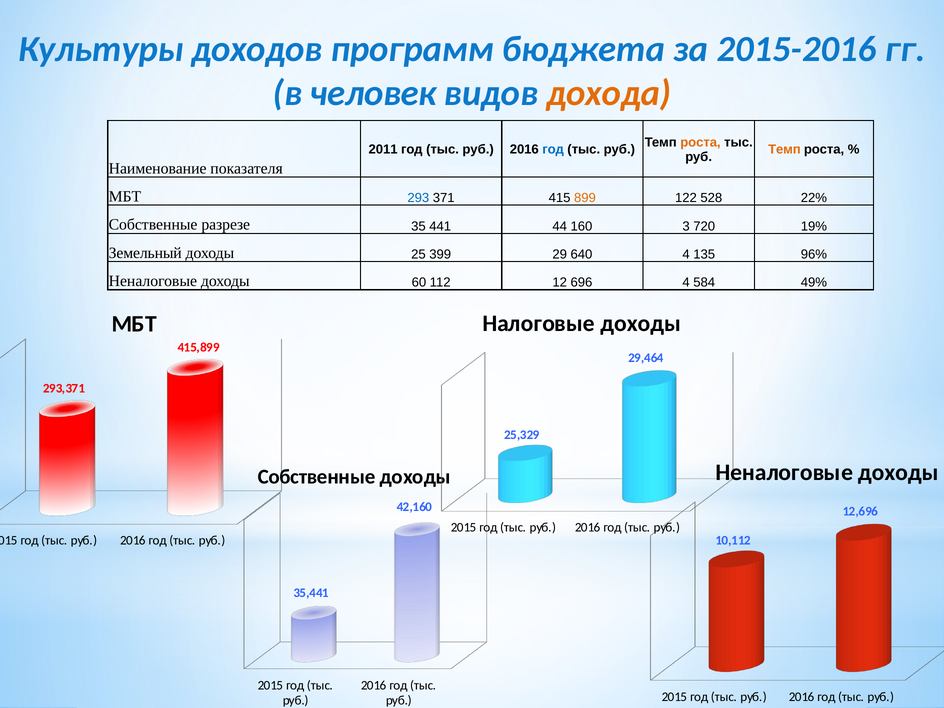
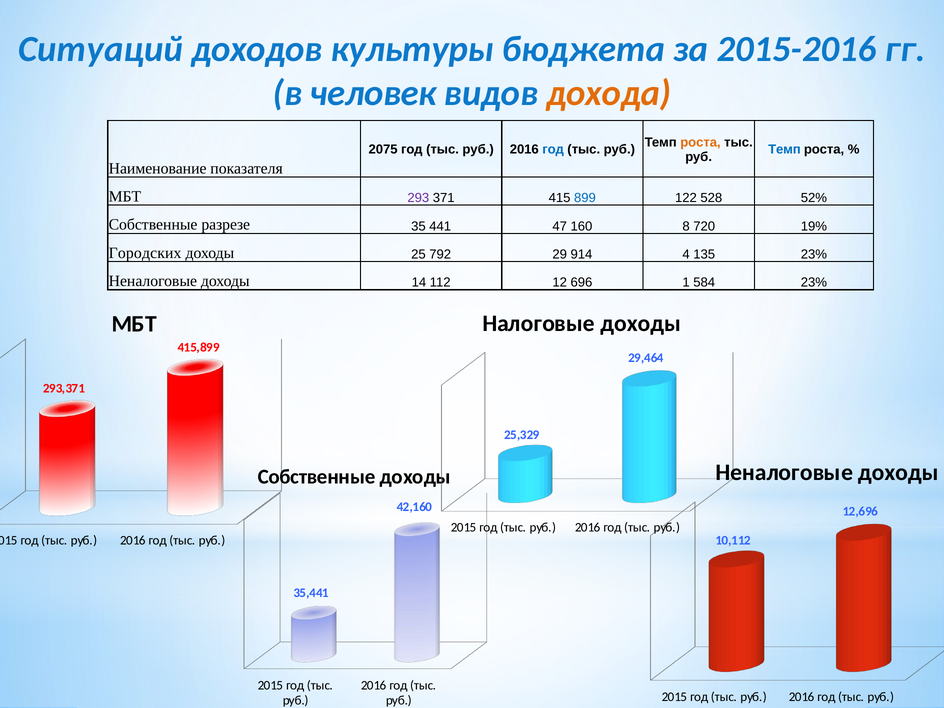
Культуры: Культуры -> Ситуаций (101, 49)
программ: программ -> культуры (412, 49)
2011: 2011 -> 2075 (383, 149)
Темп colour: orange -> blue (784, 149)
293 colour: blue -> purple (418, 198)
899 colour: orange -> blue (585, 198)
22%: 22% -> 52% (814, 198)
44: 44 -> 47 (560, 226)
3: 3 -> 8 (686, 226)
Земельный: Земельный -> Городских (145, 253)
399: 399 -> 792 (440, 254)
640: 640 -> 914 (581, 254)
135 96%: 96% -> 23% (814, 254)
60: 60 -> 14 (419, 283)
696 4: 4 -> 1 (686, 283)
584 49%: 49% -> 23% (814, 283)
